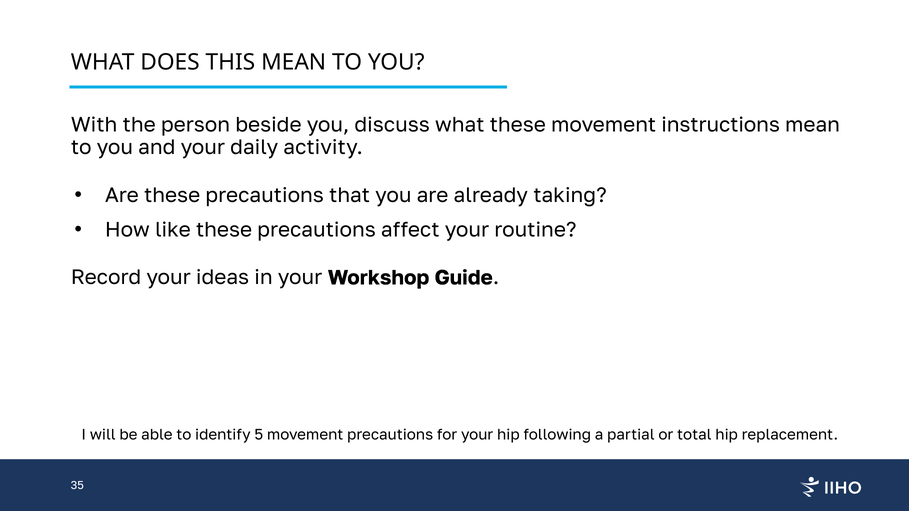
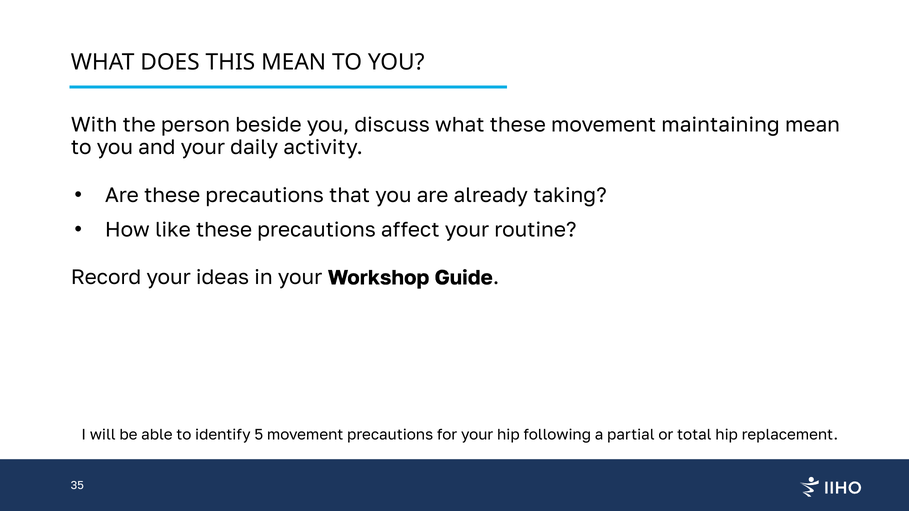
instructions: instructions -> maintaining (721, 125)
